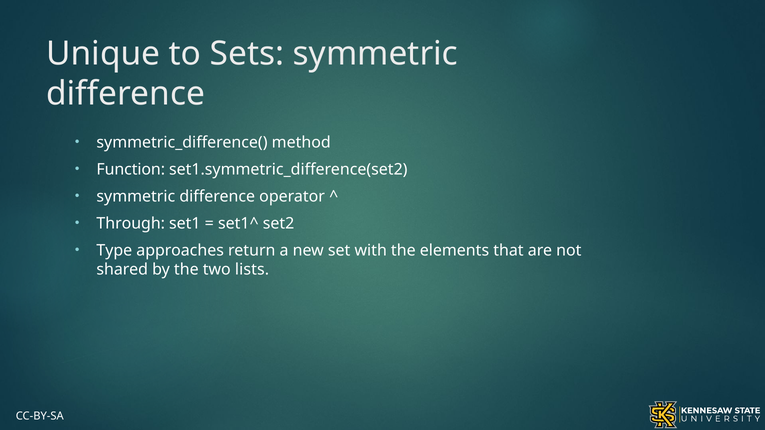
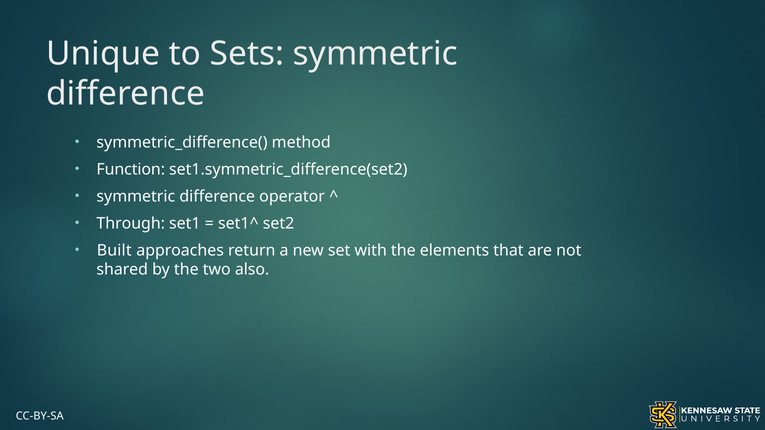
Type: Type -> Built (114, 251)
lists: lists -> also (252, 270)
